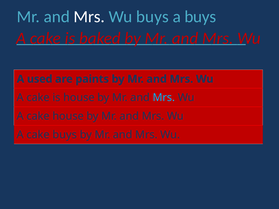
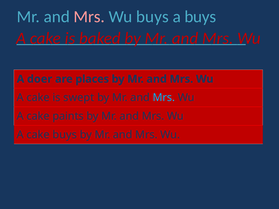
Mrs colour: white -> pink (89, 17)
used: used -> doer (40, 79)
paints: paints -> places (92, 79)
is house: house -> swept (79, 98)
cake house: house -> paints (68, 116)
